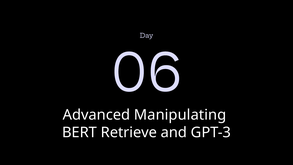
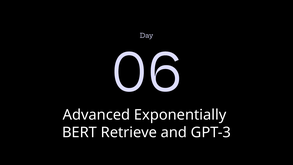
Manipulating: Manipulating -> Exponentially (180, 115)
